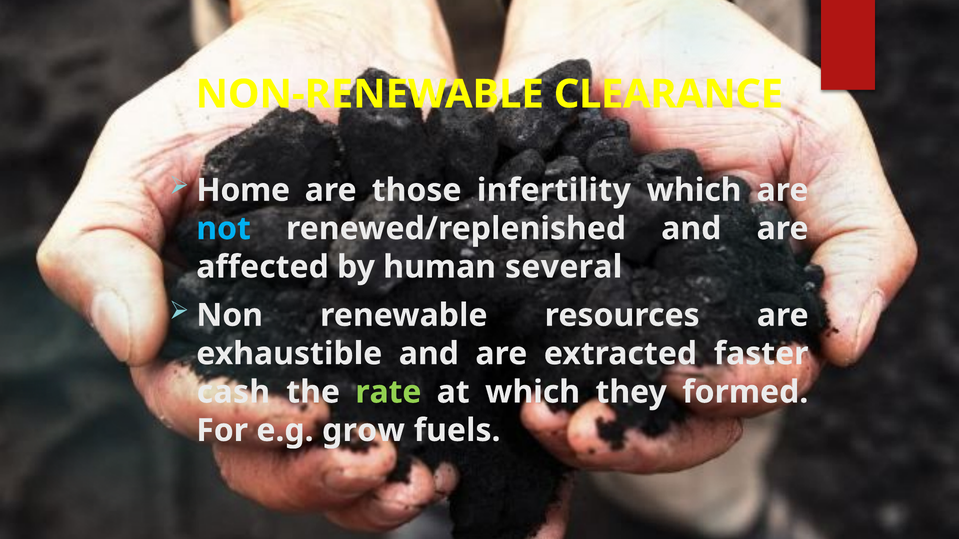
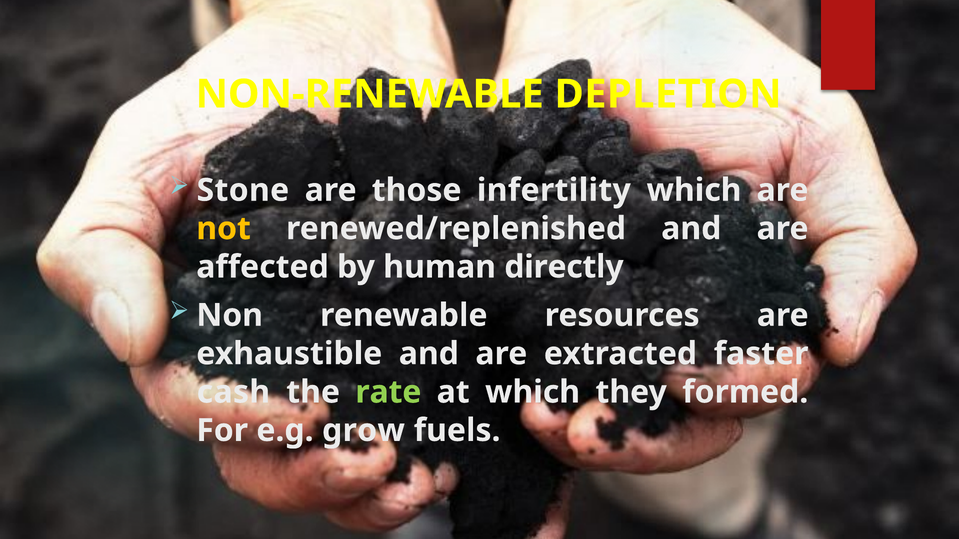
CLEARANCE: CLEARANCE -> DEPLETION (668, 94)
Home: Home -> Stone (243, 190)
not colour: light blue -> yellow (224, 229)
several: several -> directly (564, 267)
